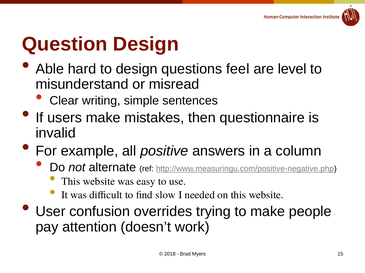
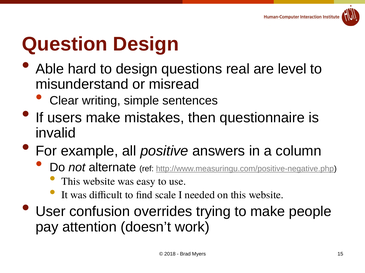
feel: feel -> real (238, 69)
slow: slow -> scale (166, 196)
